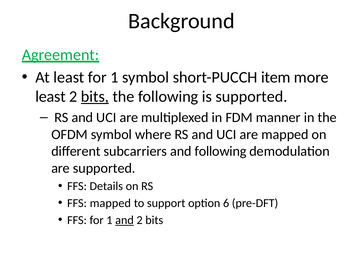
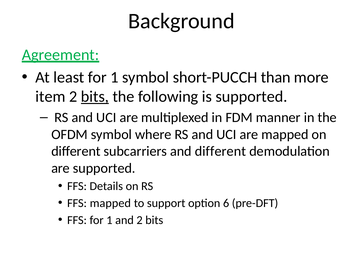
item: item -> than (276, 77)
least: least -> item (50, 97)
and following: following -> different (220, 151)
and underline: present -> none (124, 220)
